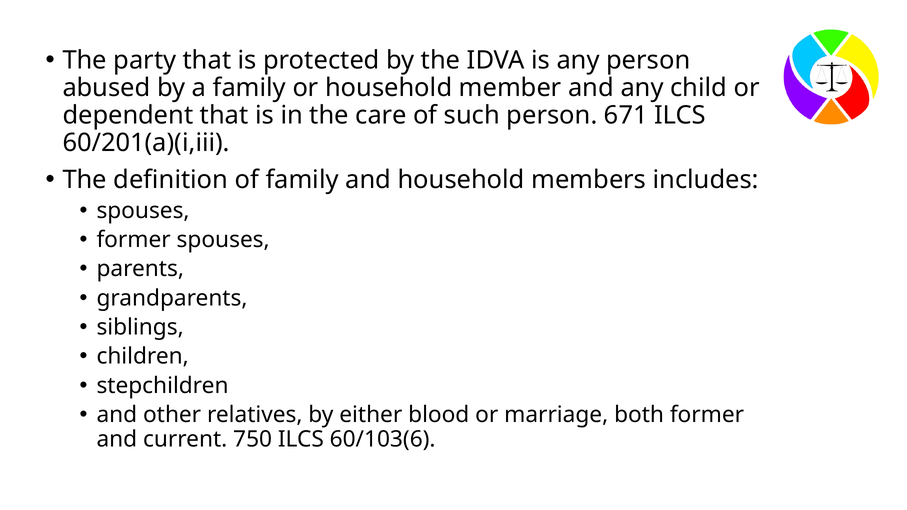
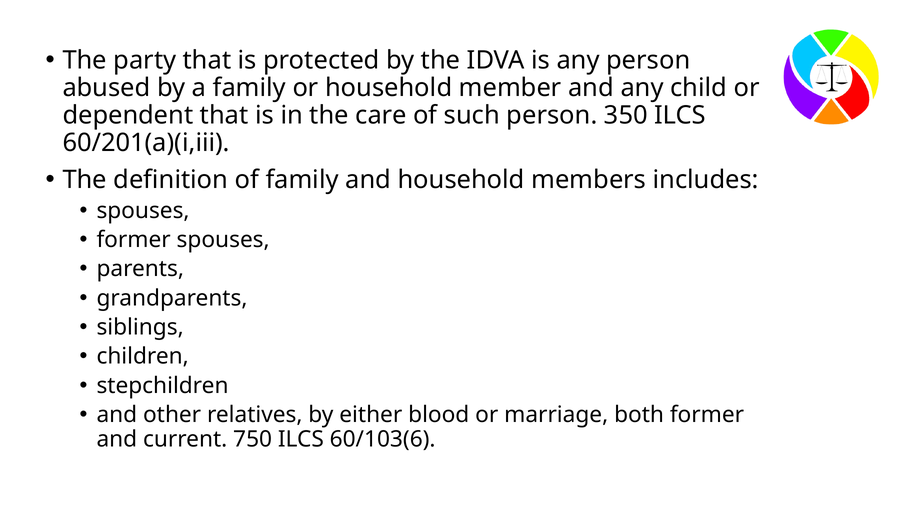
671: 671 -> 350 (626, 115)
